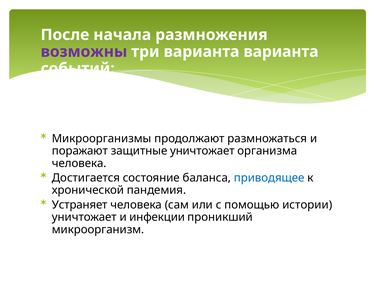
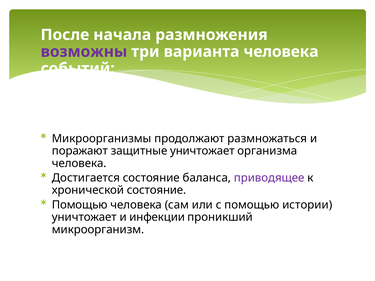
варианта варианта: варианта -> человека (281, 52)
приводящее colour: blue -> purple (269, 178)
хронической пандемия: пандемия -> состояние (157, 190)
Устраняет: Устраняет -> Помощью (80, 205)
